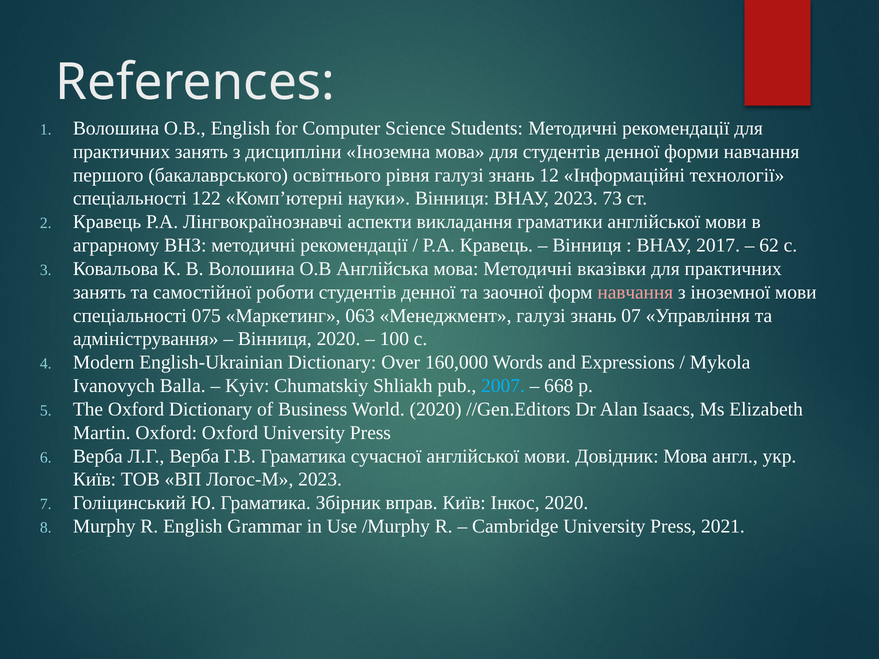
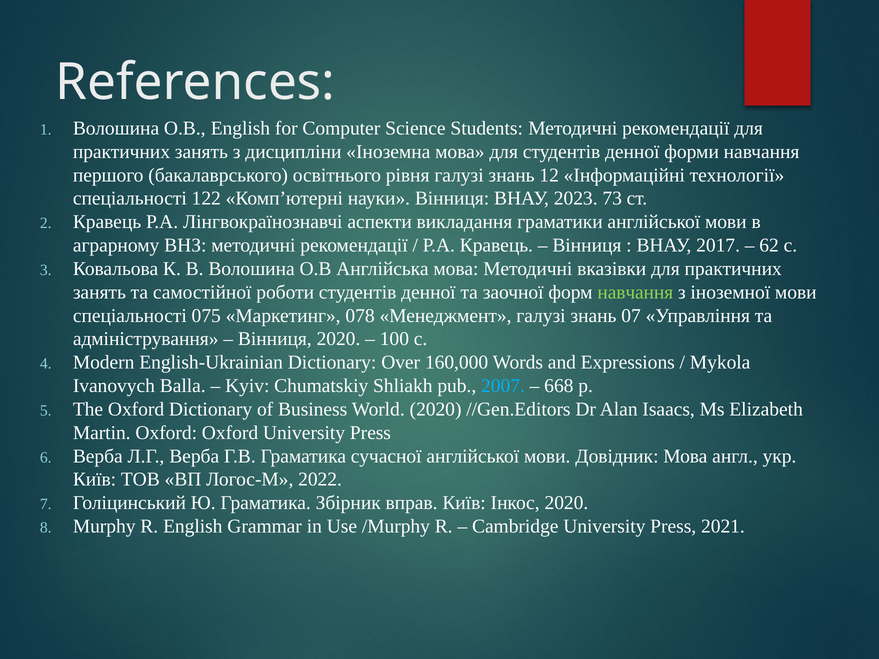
навчання colour: pink -> light green (635, 292)
063: 063 -> 078 (360, 316)
Логос-М 2023: 2023 -> 2022 (320, 480)
